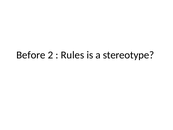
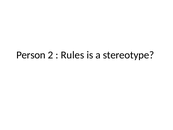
Before: Before -> Person (31, 55)
